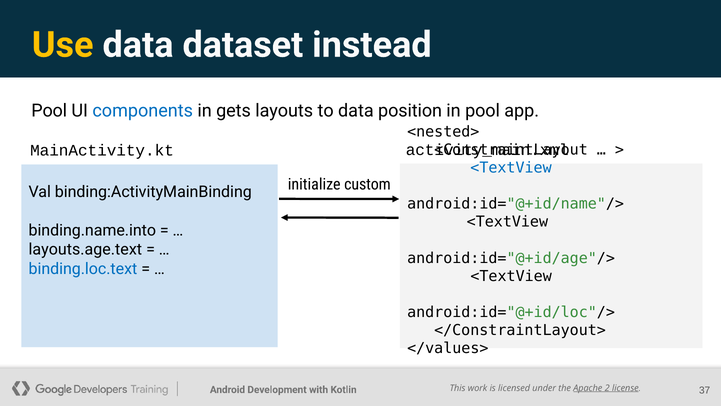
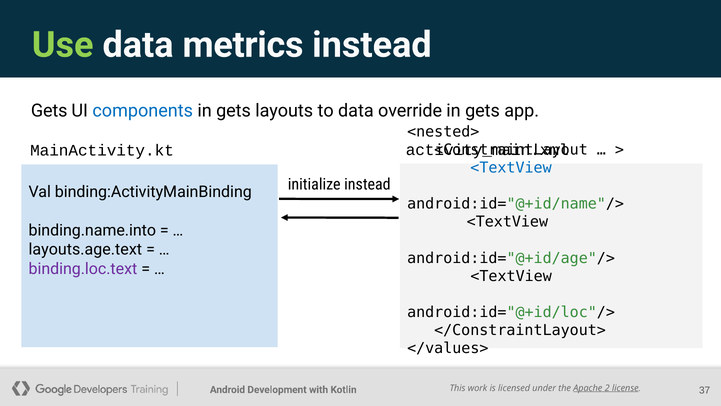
Use colour: yellow -> light green (63, 45)
dataset: dataset -> metrics (243, 45)
Pool: Pool -> Gets (49, 111)
position: position -> override (410, 111)
pool: pool -> gets (483, 111)
initialize custom: custom -> instead (367, 184)
binding.loc.text colour: blue -> purple (83, 268)
